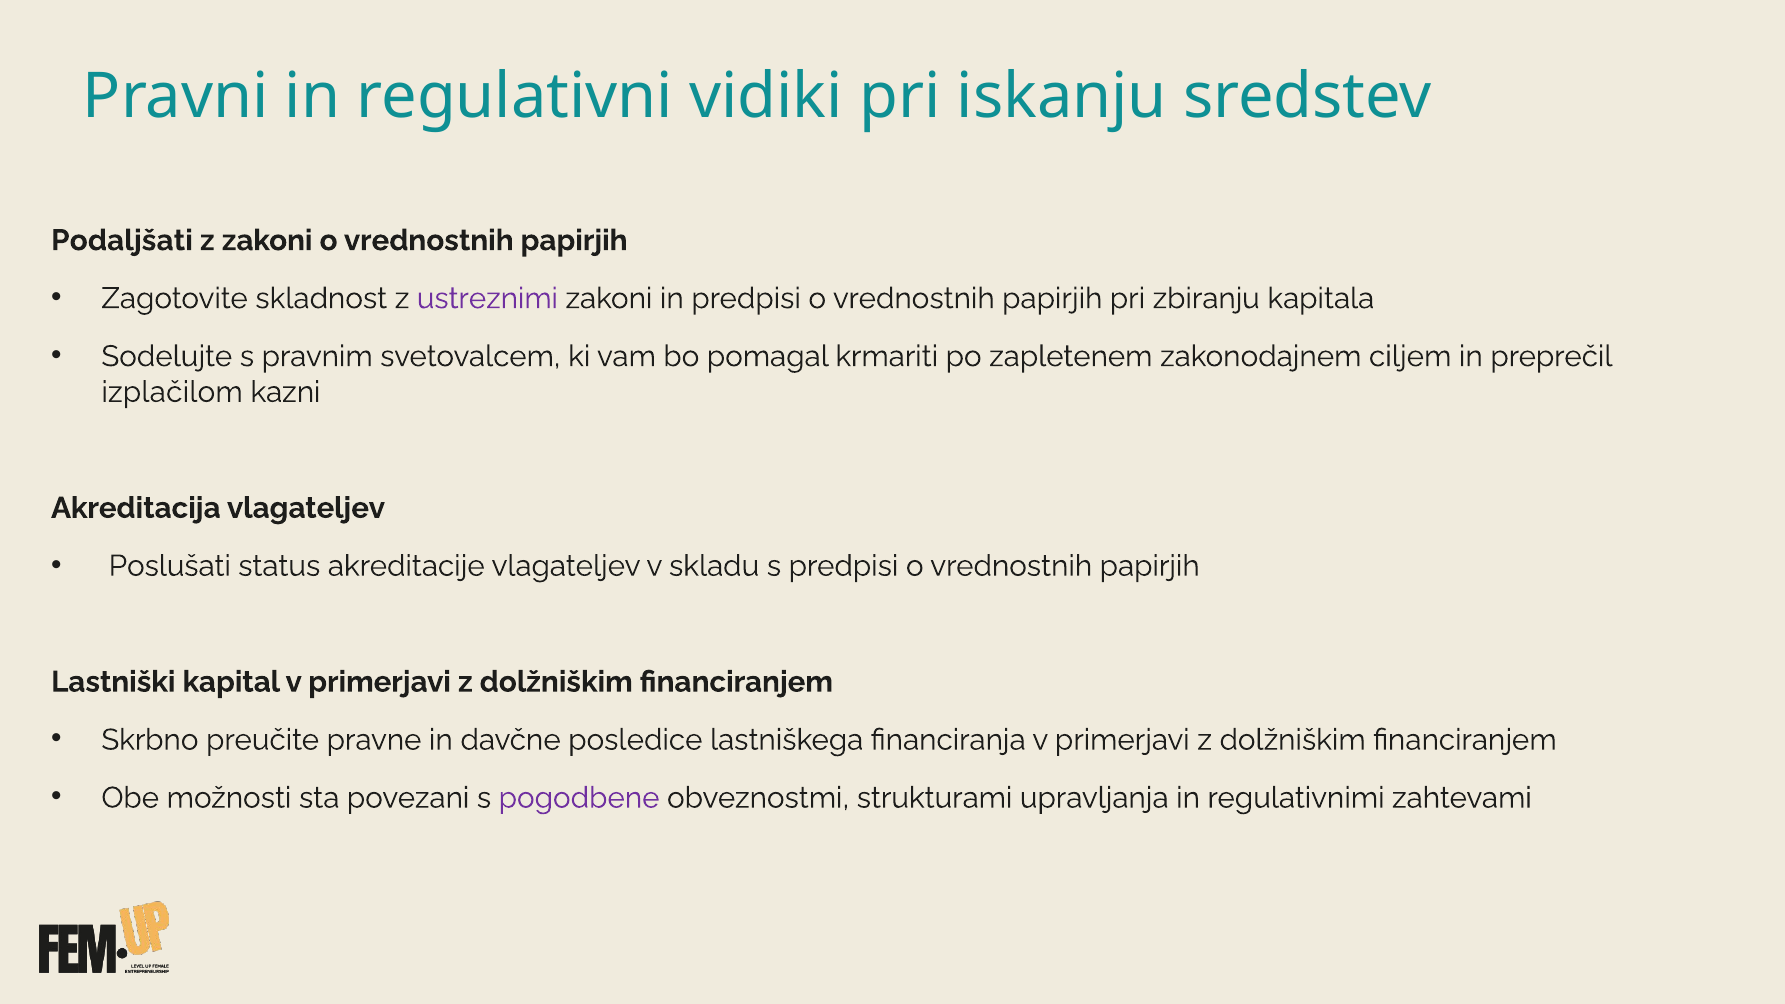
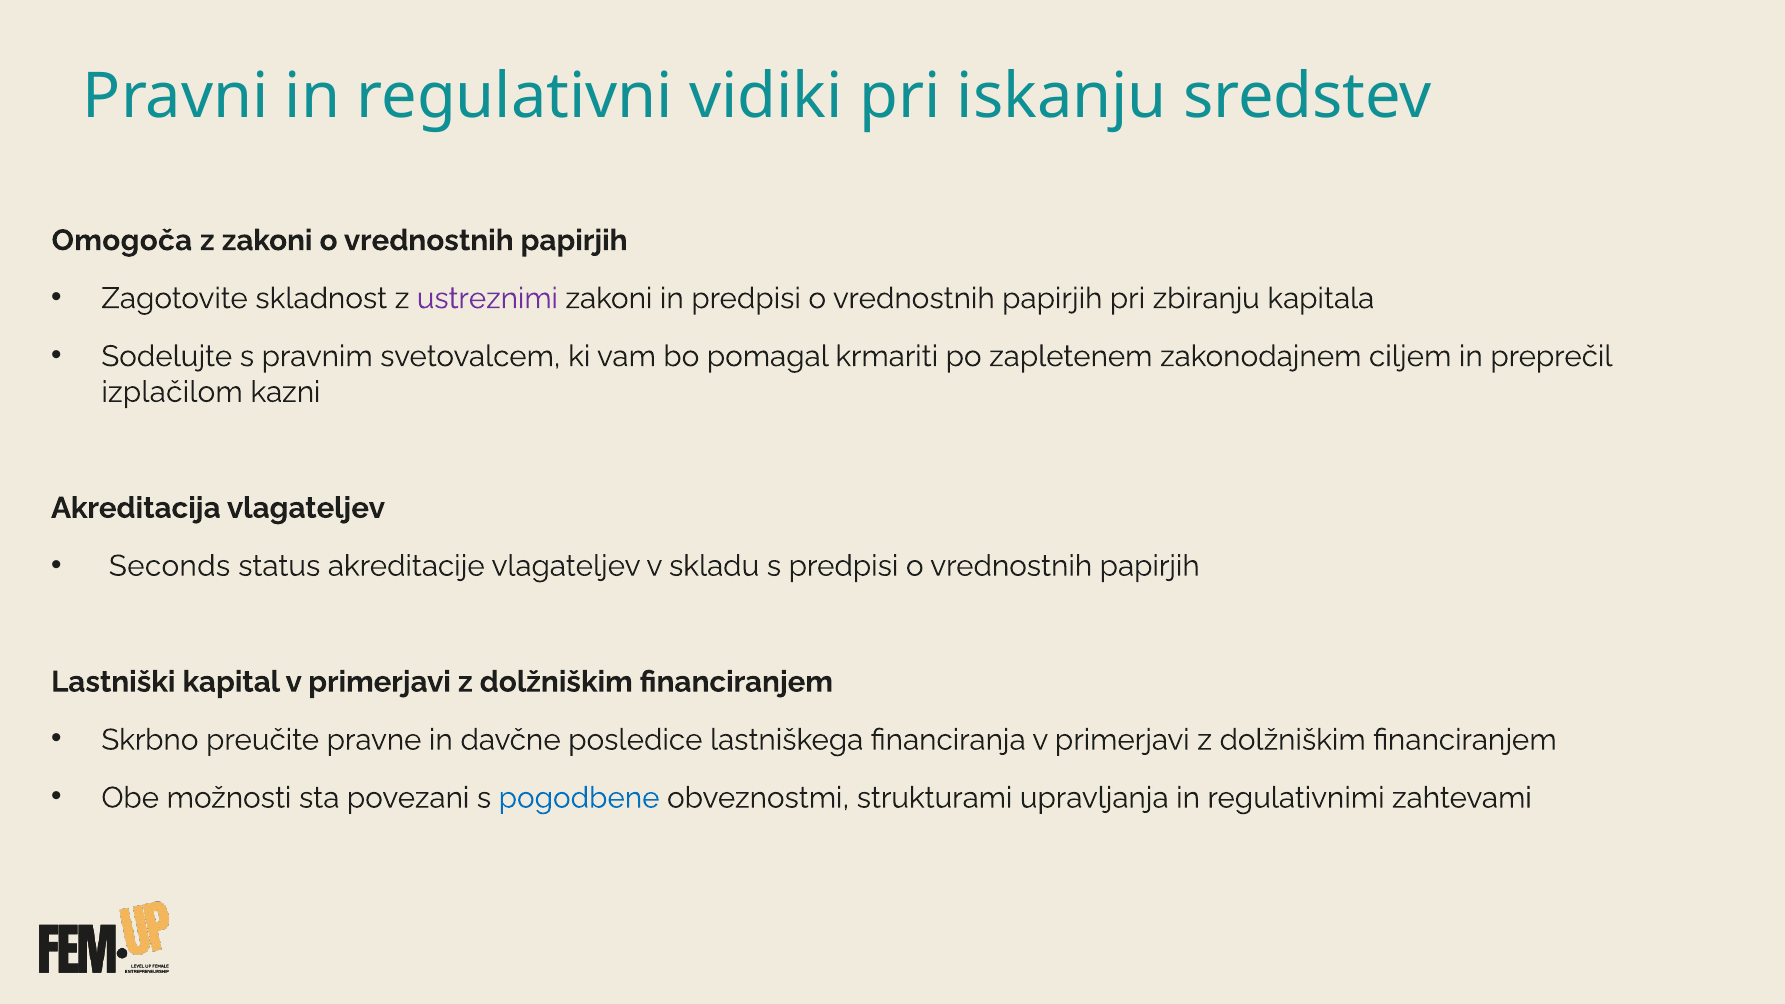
Podaljšati: Podaljšati -> Omogoča (122, 240)
Poslušati: Poslušati -> Seconds (170, 566)
pogodbene colour: purple -> blue (579, 798)
